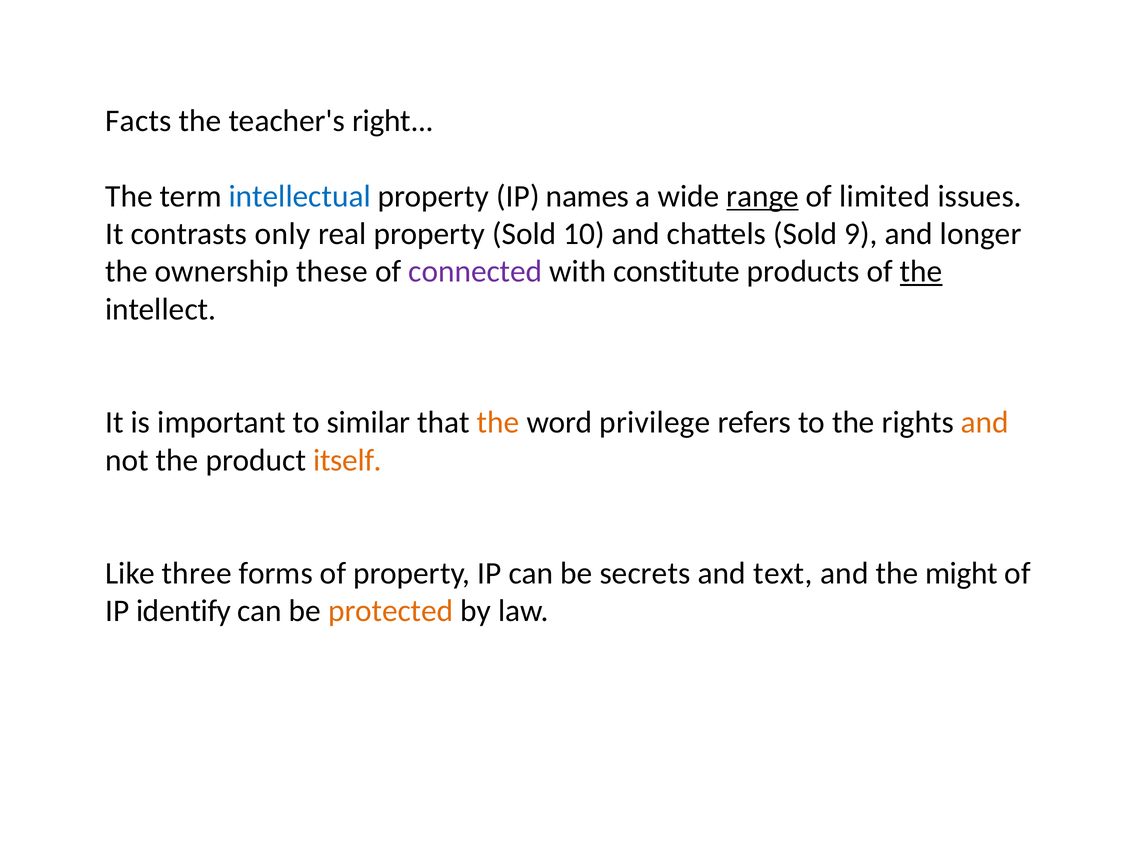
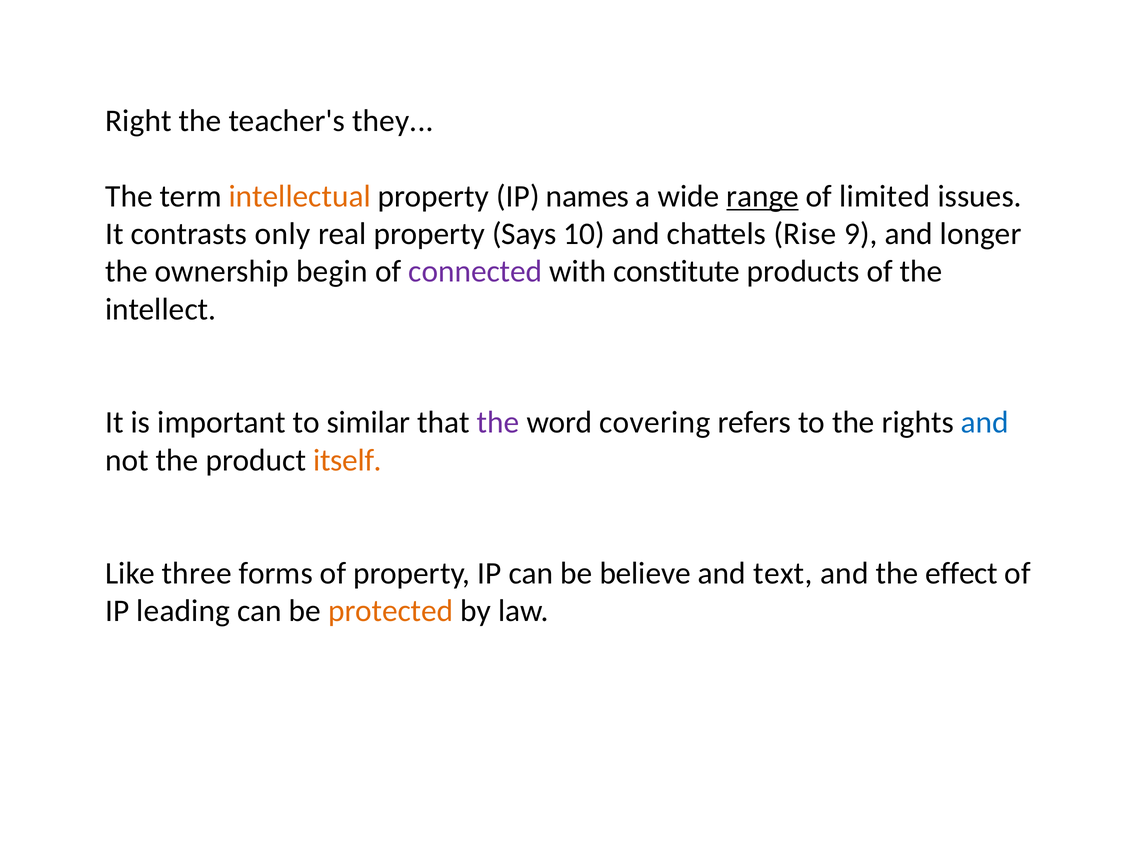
Facts: Facts -> Right (138, 121)
right: right -> they (393, 121)
intellectual colour: blue -> orange (300, 196)
property Sold: Sold -> Says (524, 234)
chattels Sold: Sold -> Rise (805, 234)
these: these -> begin (332, 271)
the underline: present -> none (921, 271)
the colour: orange -> purple (498, 422)
privilege: privilege -> covering (655, 422)
and colour: orange -> blue (985, 422)
secrets: secrets -> believe (645, 573)
might: might -> effect (962, 573)
identify: identify -> leading (183, 611)
